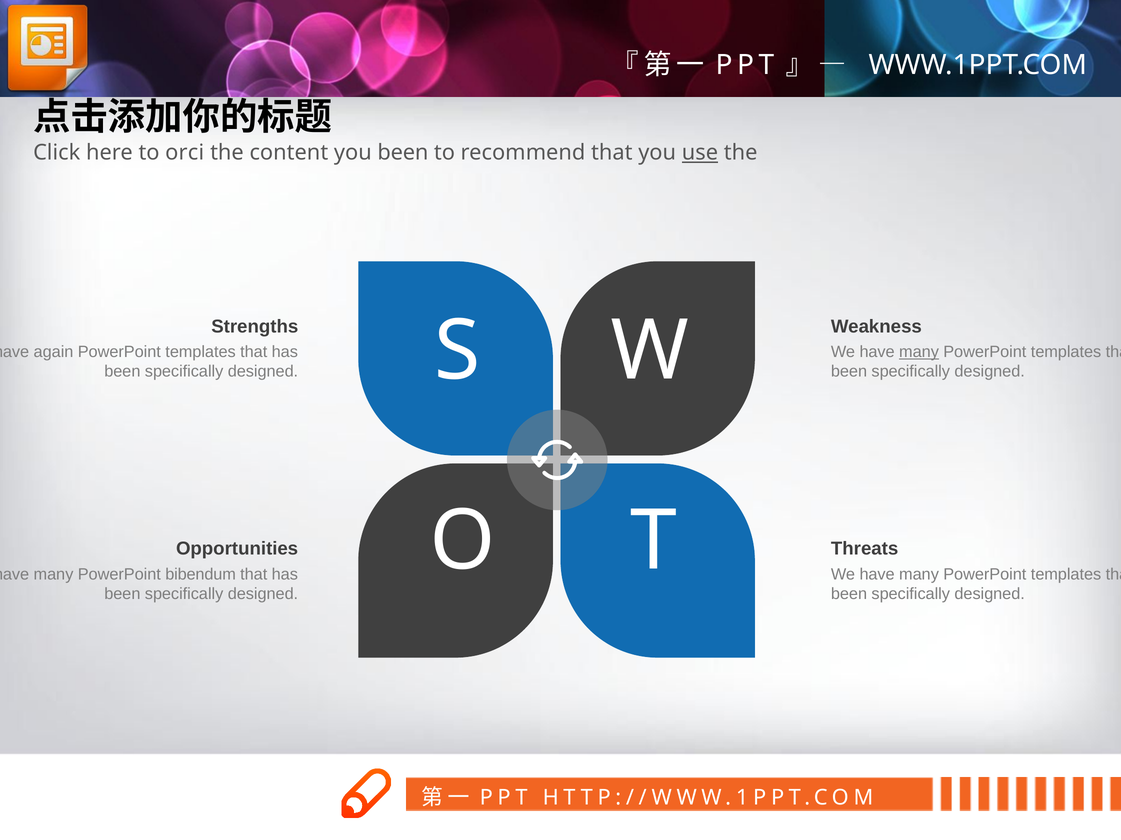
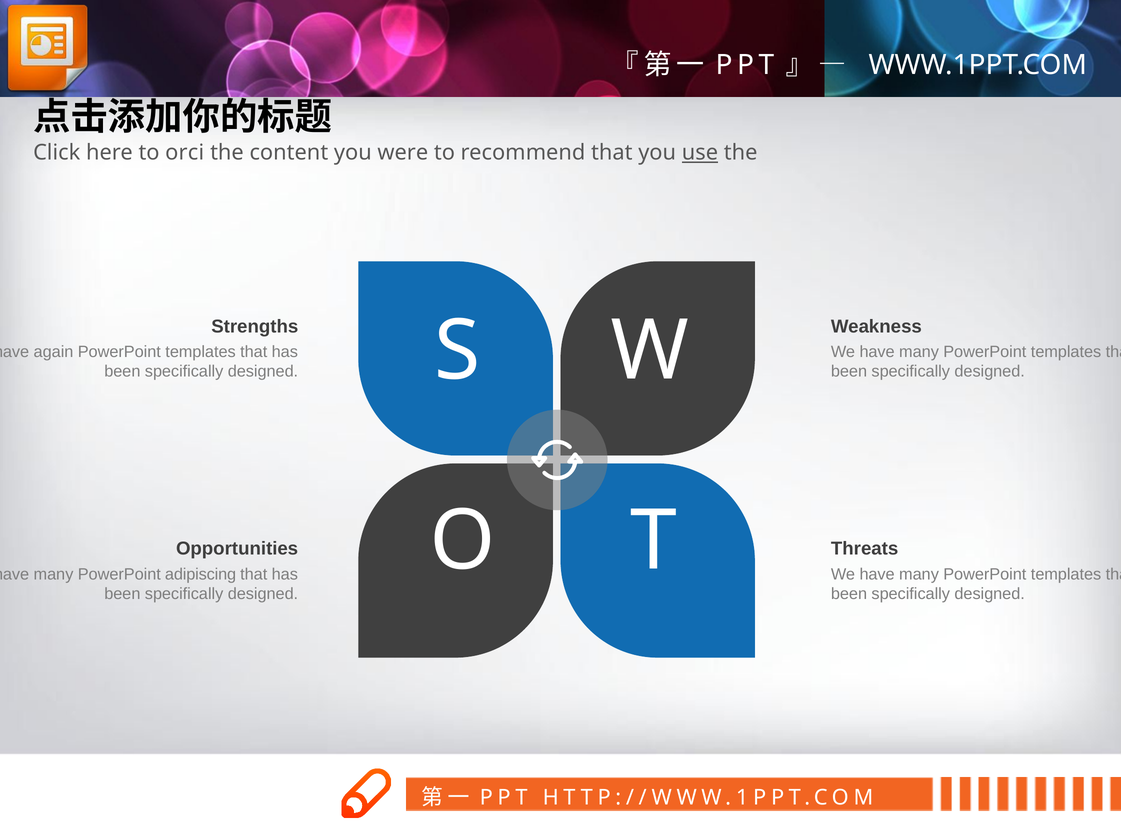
you been: been -> were (403, 153)
many underline: present -> none (919, 352)
bibendum: bibendum -> adipiscing (201, 575)
